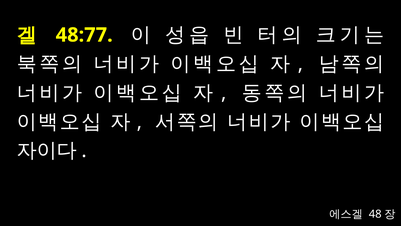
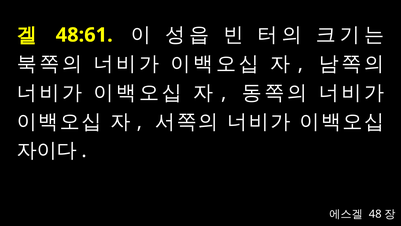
48:77: 48:77 -> 48:61 (84, 35)
